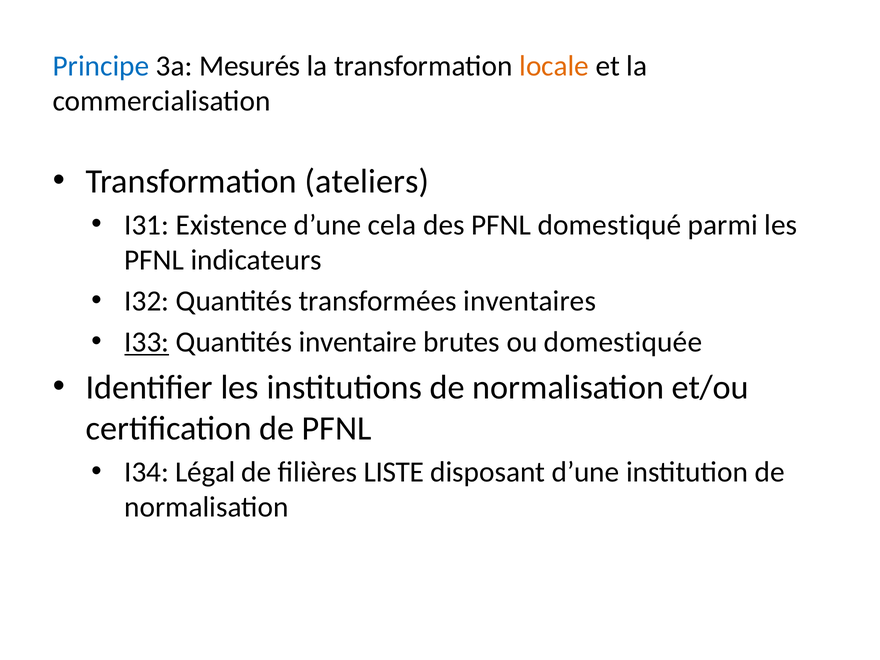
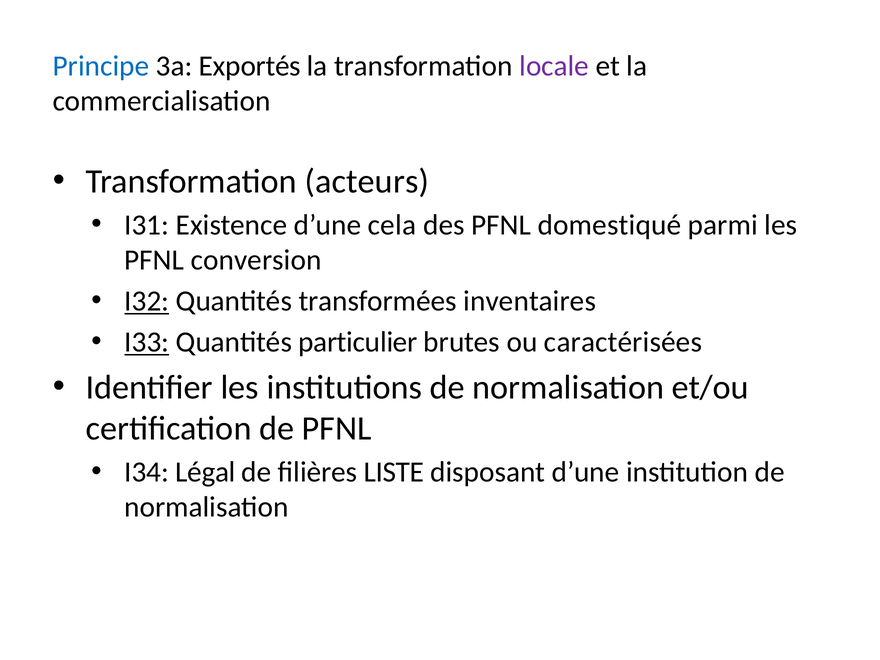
Mesurés: Mesurés -> Exportés (250, 66)
locale colour: orange -> purple (554, 66)
ateliers: ateliers -> acteurs (367, 181)
indicateurs: indicateurs -> conversion (256, 260)
I32 underline: none -> present (147, 301)
inventaire: inventaire -> particulier (358, 342)
domestiquée: domestiquée -> caractérisées (623, 342)
